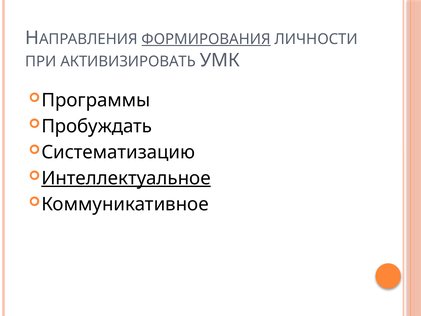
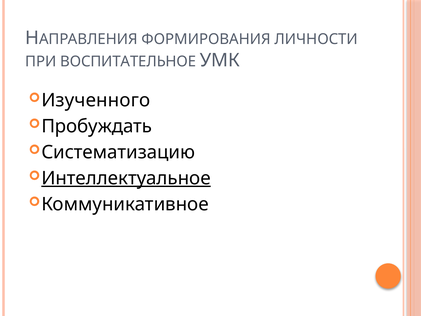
ФОРМИРОВАНИЯ underline: present -> none (206, 39)
АКТИВИЗИРОВАТЬ: АКТИВИЗИРОВАТЬ -> ВОСПИТАТЕЛЬНОЕ (128, 62)
Программы: Программы -> Изученного (96, 100)
